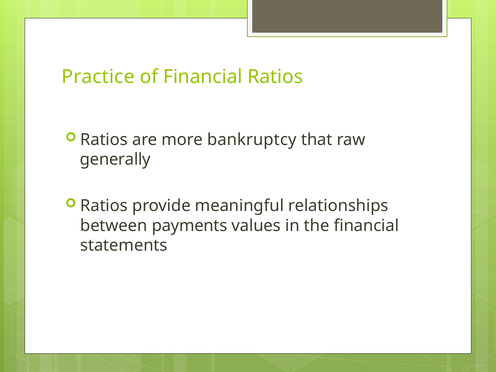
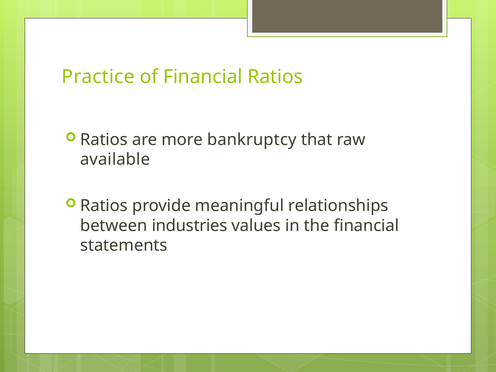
generally: generally -> available (115, 159)
payments: payments -> industries (190, 226)
